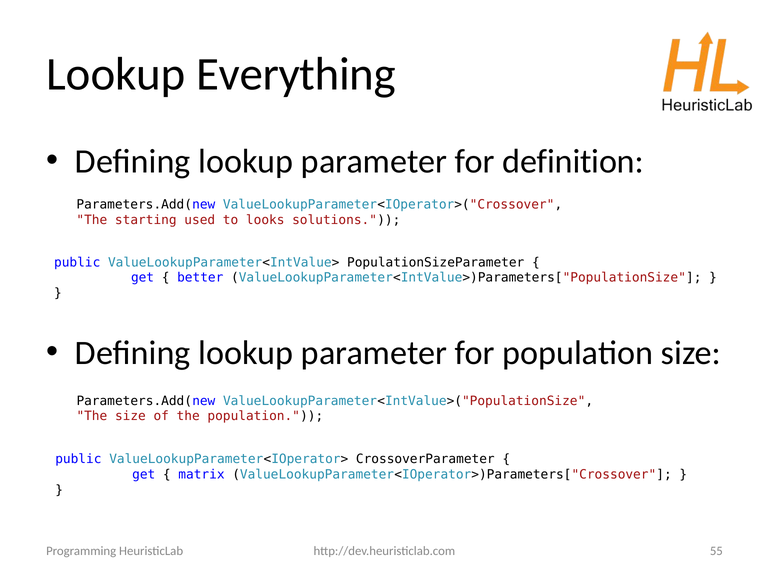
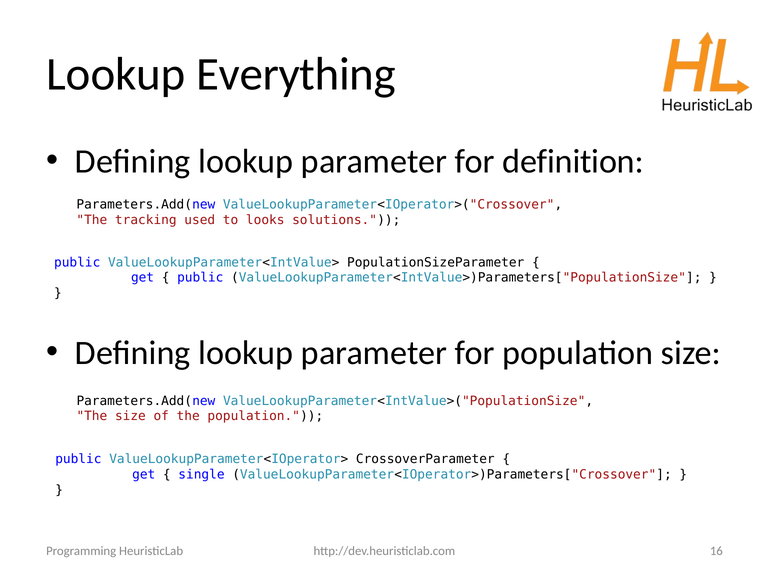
starting: starting -> tracking (146, 220)
better: better -> public (200, 278)
matrix: matrix -> single (201, 474)
55: 55 -> 16 (716, 551)
